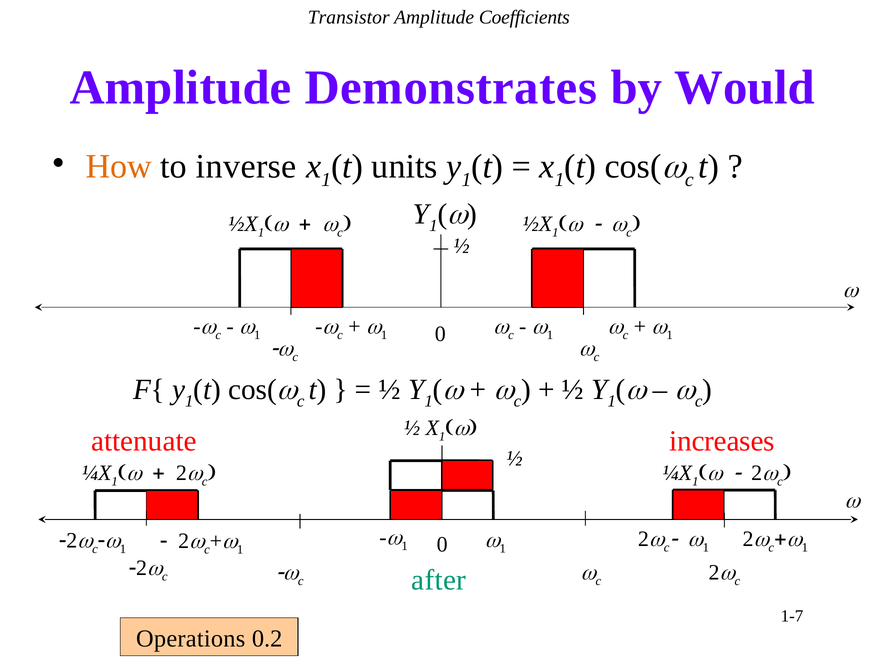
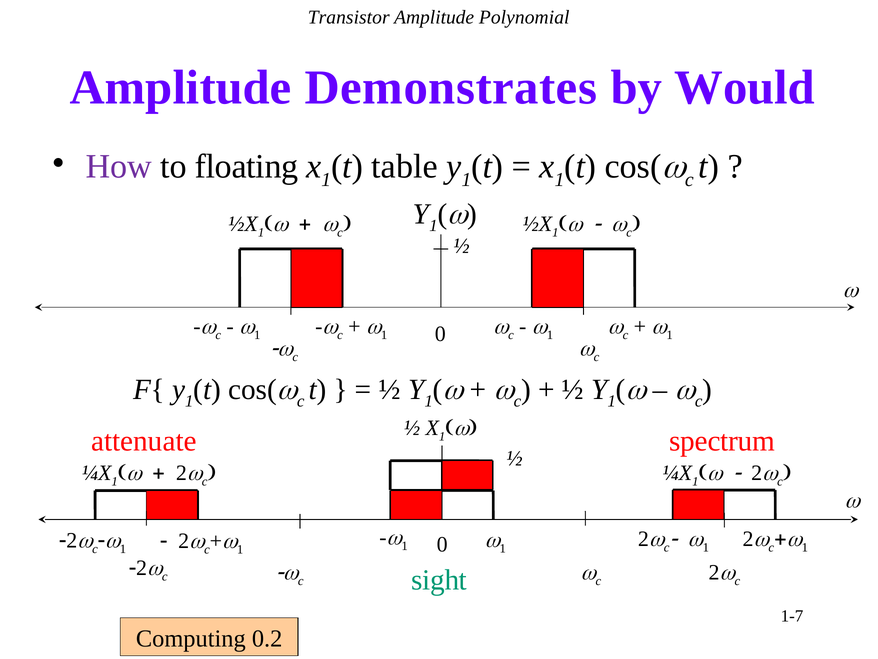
Coefficients: Coefficients -> Polynomial (524, 17)
How colour: orange -> purple (119, 166)
inverse: inverse -> floating (247, 166)
units: units -> table (405, 166)
increases: increases -> spectrum (722, 441)
after: after -> sight (439, 579)
Operations: Operations -> Computing (191, 638)
